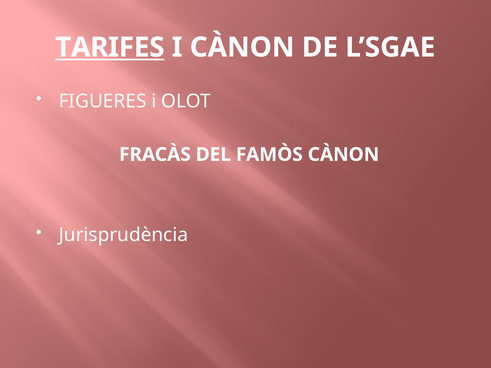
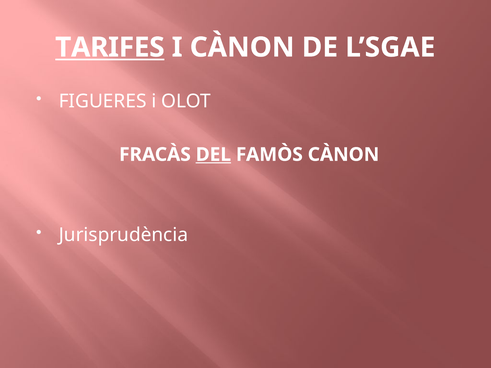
DEL underline: none -> present (213, 155)
